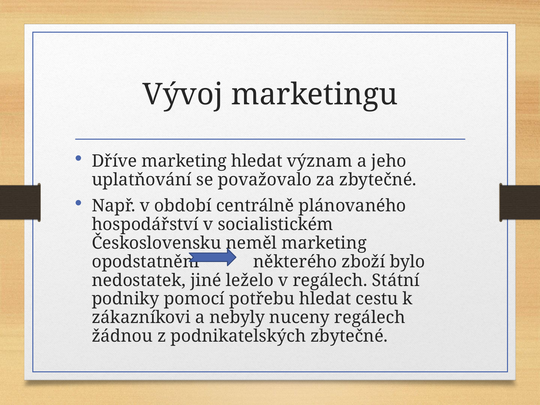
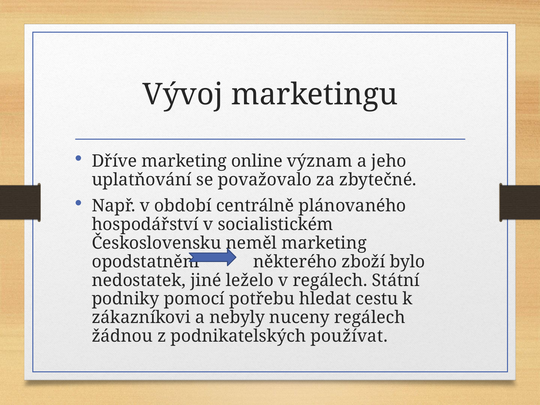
marketing hledat: hledat -> online (257, 161)
podnikatelských zbytečné: zbytečné -> používat (349, 336)
